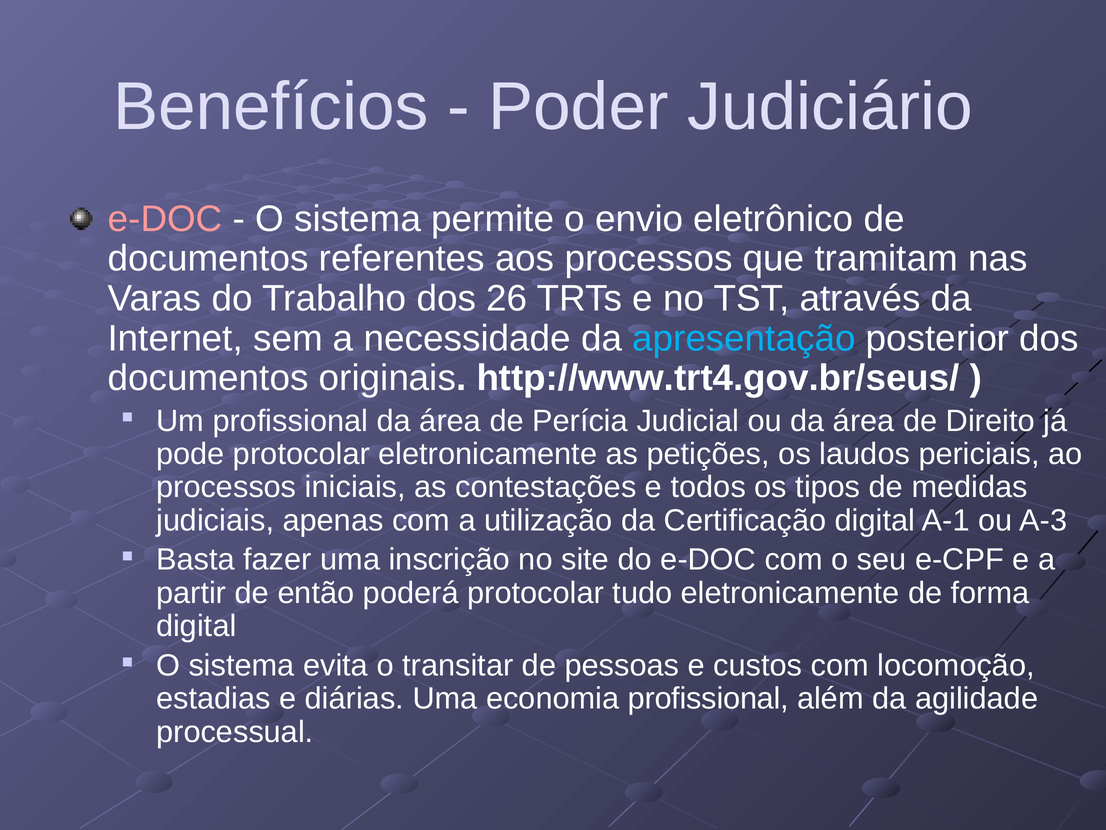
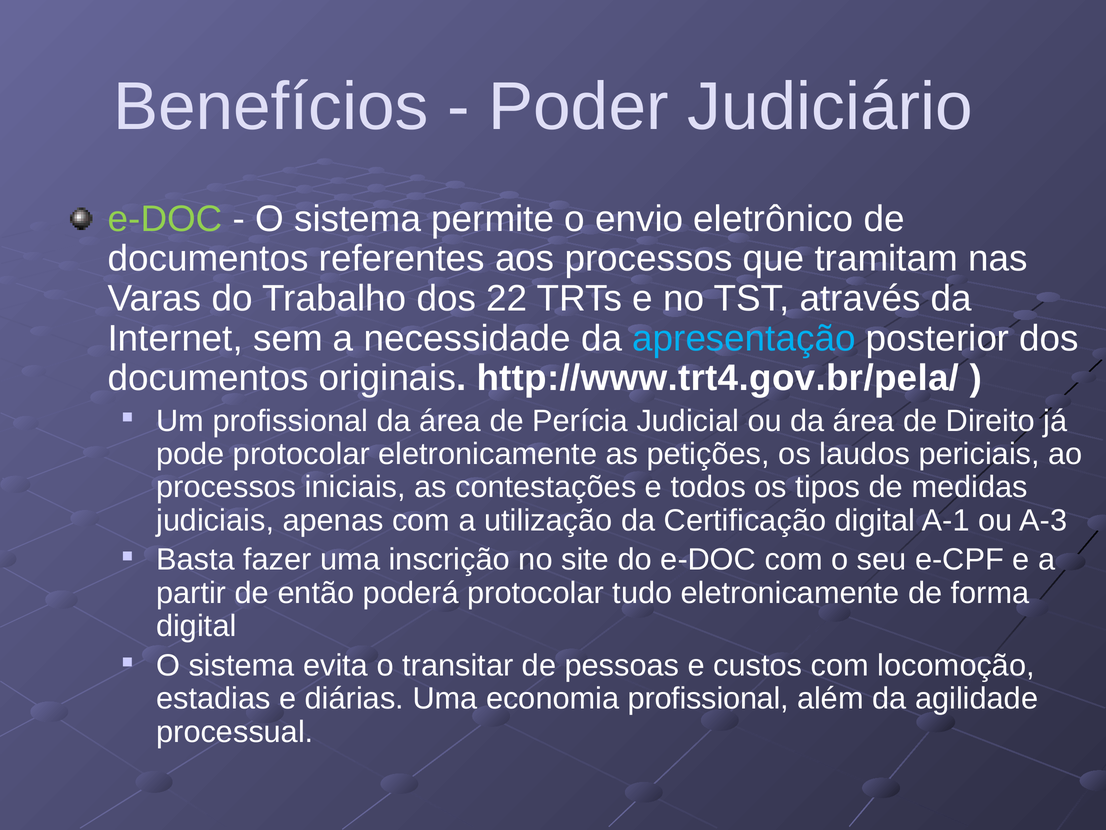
e-DOC colour: pink -> light green (165, 219)
26: 26 -> 22 (507, 298)
http://www.trt4.gov.br/seus/: http://www.trt4.gov.br/seus/ -> http://www.trt4.gov.br/pela/ (718, 378)
